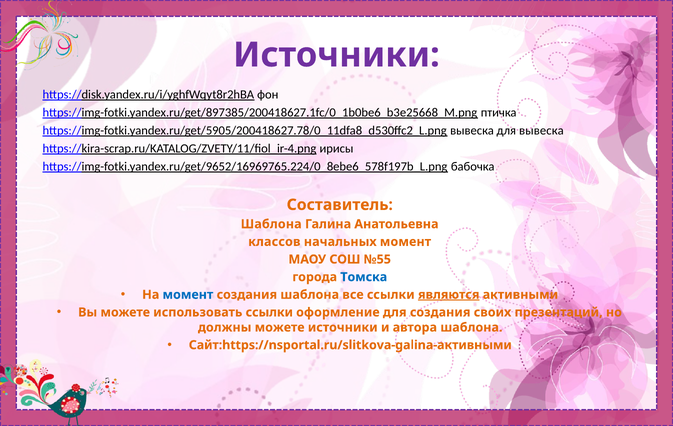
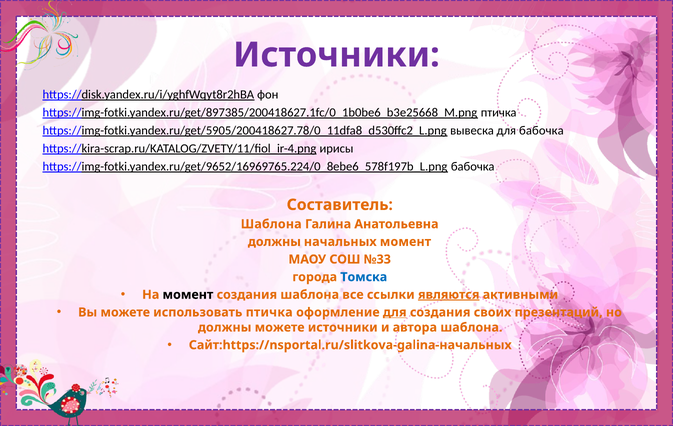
для вывеска: вывеска -> бабочка (541, 130)
классов: классов -> должны (274, 242)
№55: №55 -> №33 (377, 259)
момент colour: blue -> black (188, 295)
использовать ссылки: ссылки -> птичка (269, 312)
для underline: none -> present (395, 312)
Сайт:https://nsportal.ru/slitkova-galina-активными: Сайт:https://nsportal.ru/slitkova-galina-активными -> Сайт:https://nsportal.ru/slitkova-galina-начальных (350, 345)
